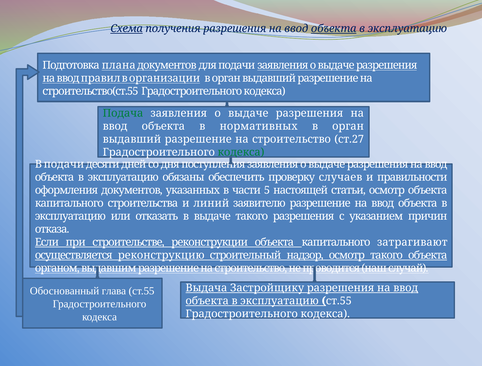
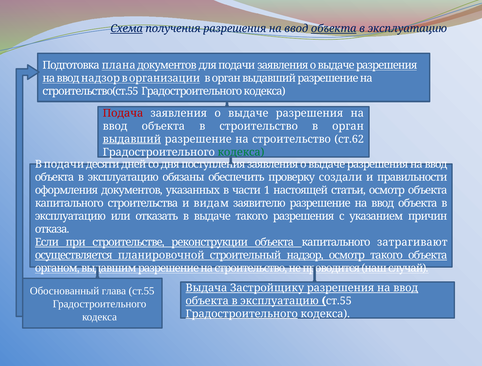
ввод правил: правил -> надзор (100, 78)
Подача colour: green -> red (123, 113)
в нормативных: нормативных -> строительство (259, 126)
выдавший underline: none -> present (132, 139)
ст.27: ст.27 -> ст.62 (349, 139)
случаев: случаев -> создали (341, 177)
5: 5 -> 1 (267, 190)
линий: линий -> видам (211, 203)
реконструкцию: реконструкцию -> планировочной (161, 255)
Градостроительного underline: none -> present (242, 314)
